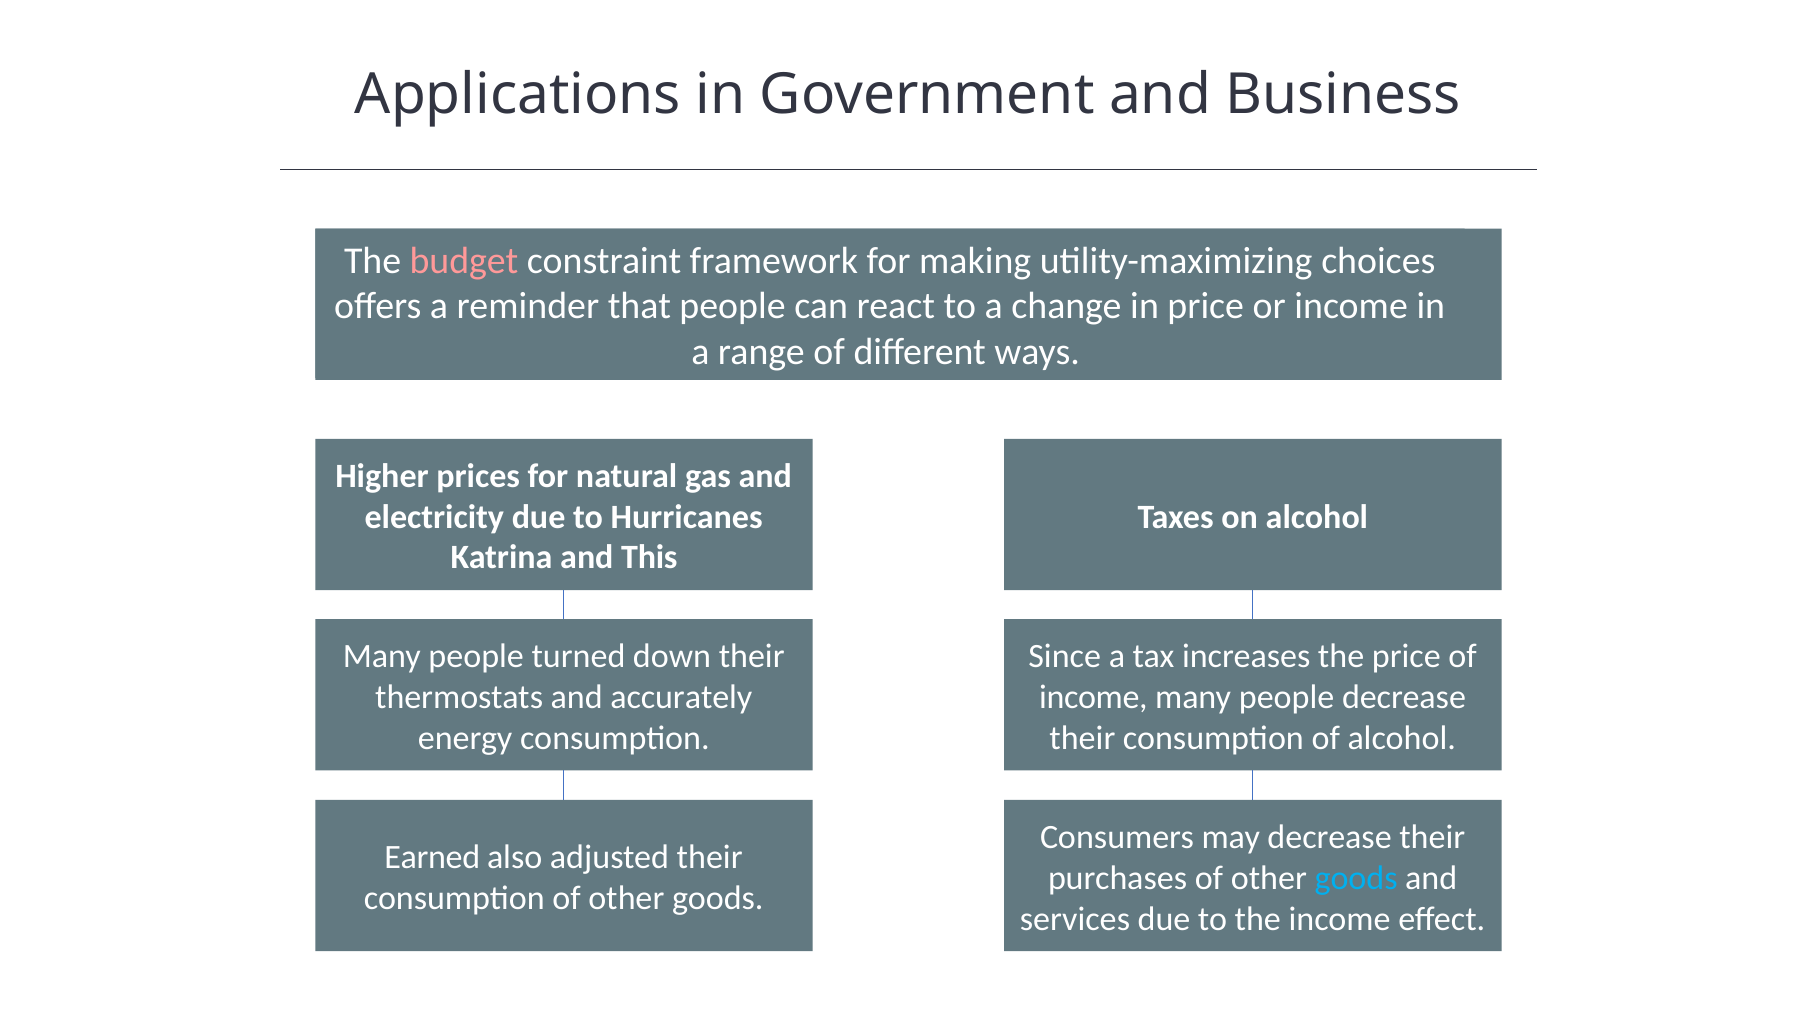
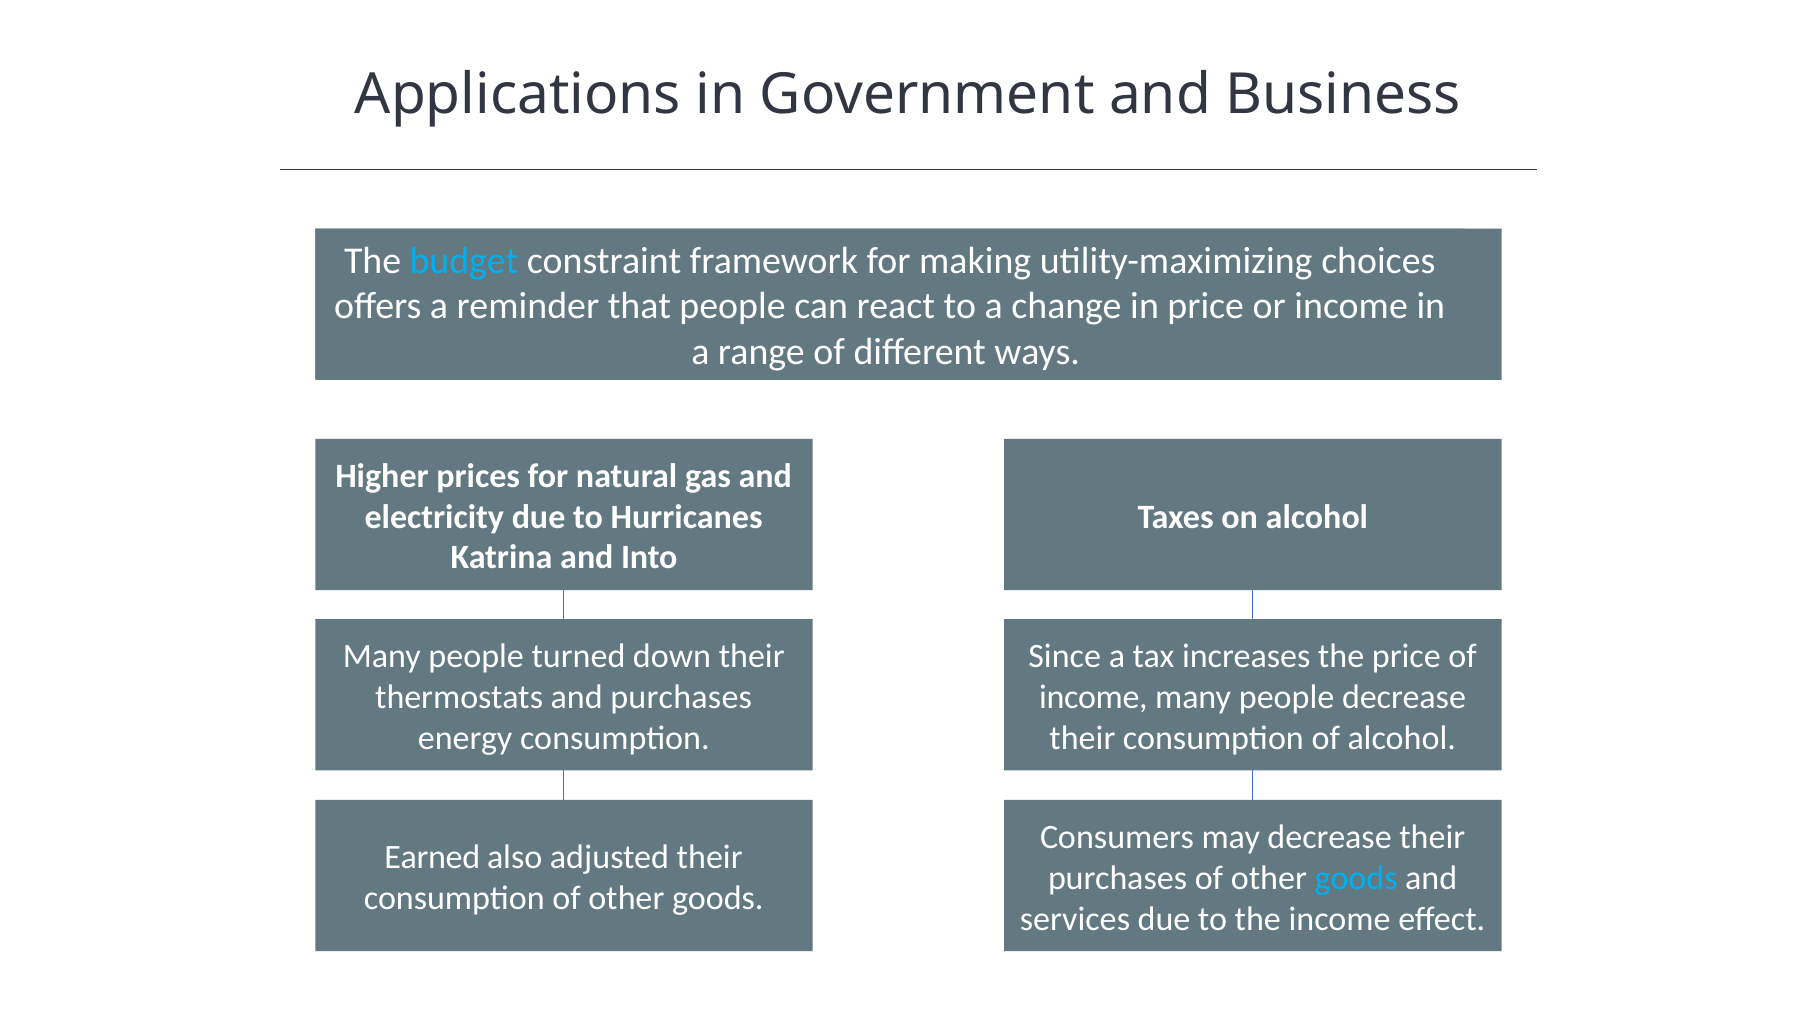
budget colour: pink -> light blue (464, 261)
This: This -> Into (649, 558)
and accurately: accurately -> purchases (681, 697)
